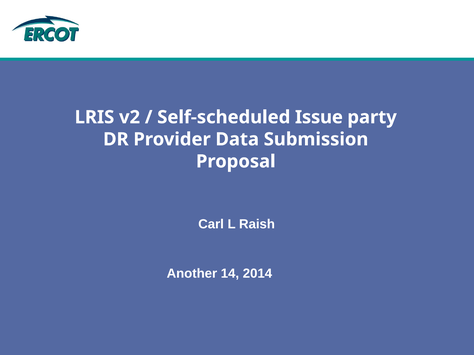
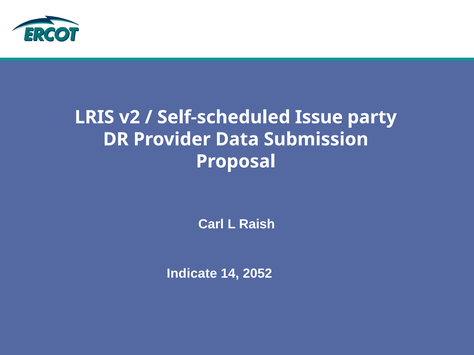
Another: Another -> Indicate (192, 274)
2014: 2014 -> 2052 (257, 274)
